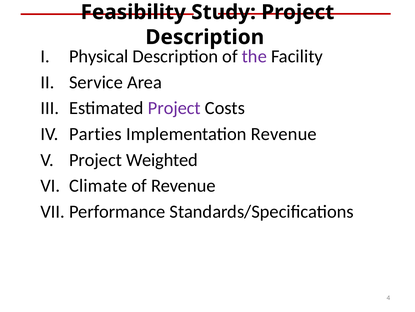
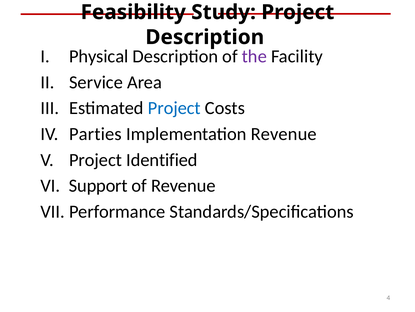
Project colour: purple -> blue (174, 108)
Weighted: Weighted -> Identified (162, 160)
Climate: Climate -> Support (98, 185)
